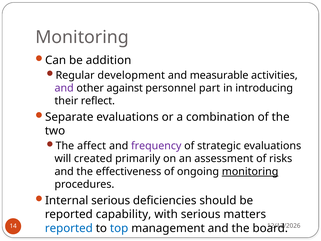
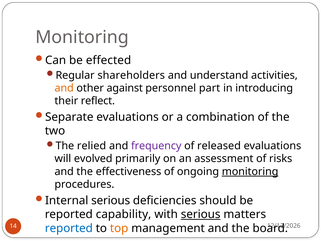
addition: addition -> effected (109, 60)
development: development -> shareholders (131, 75)
measurable: measurable -> understand (219, 75)
and colour: purple -> orange (64, 88)
affect: affect -> relied (92, 146)
strategic: strategic -> released (219, 146)
created: created -> evolved (93, 159)
serious underline: none -> present (201, 214)
top colour: blue -> orange (119, 228)
